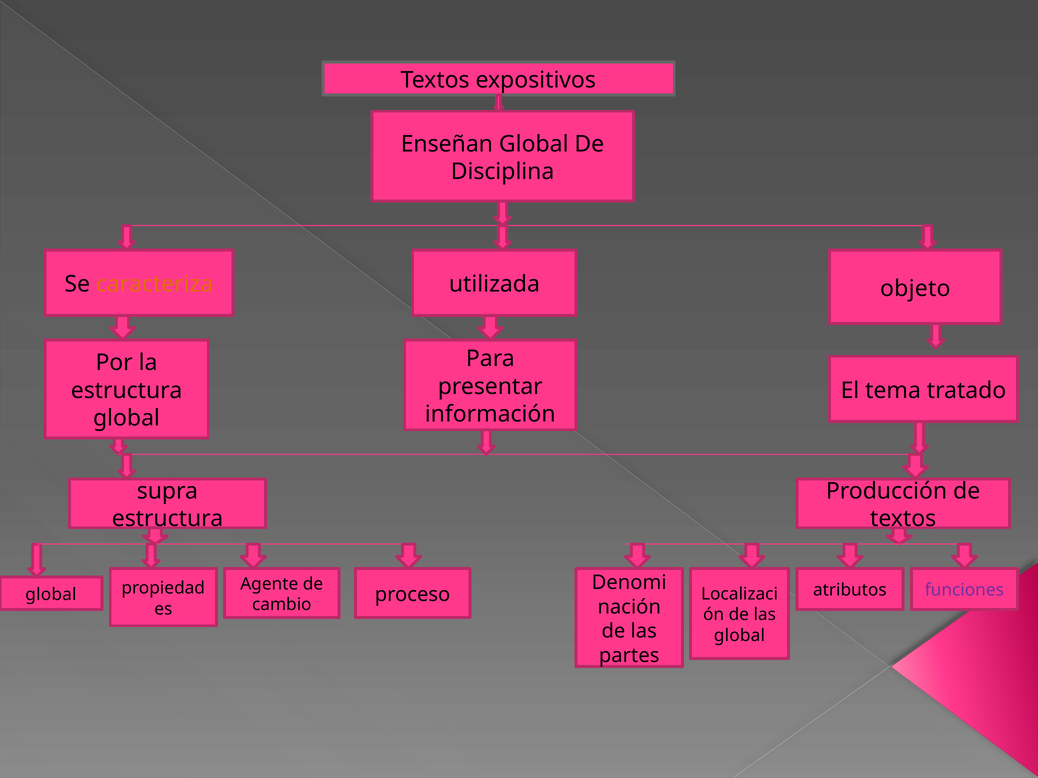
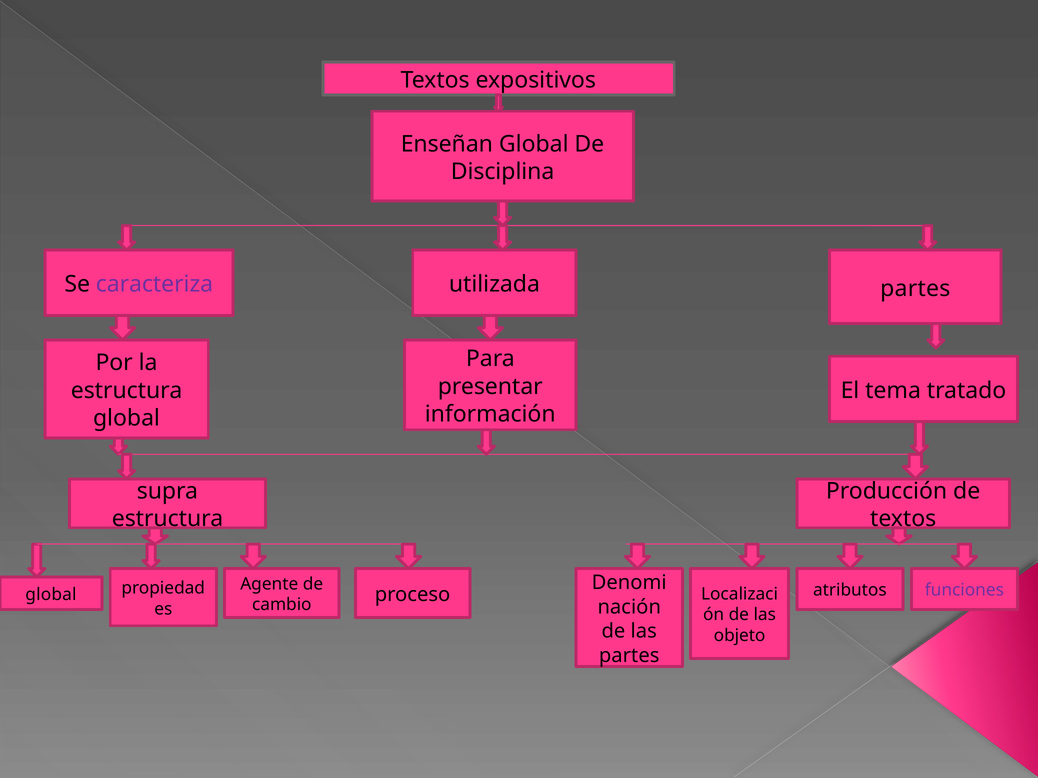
caracteriza colour: orange -> purple (154, 285)
utilizada objeto: objeto -> partes (915, 289)
global: global -> objeto (740, 636)
